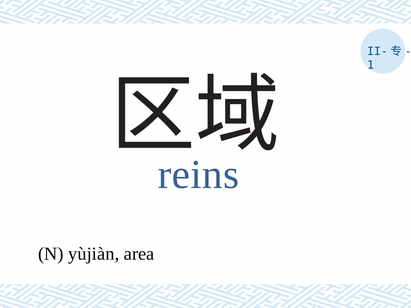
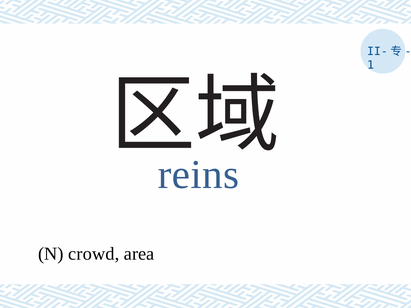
yùjiàn: yùjiàn -> crowd (94, 254)
